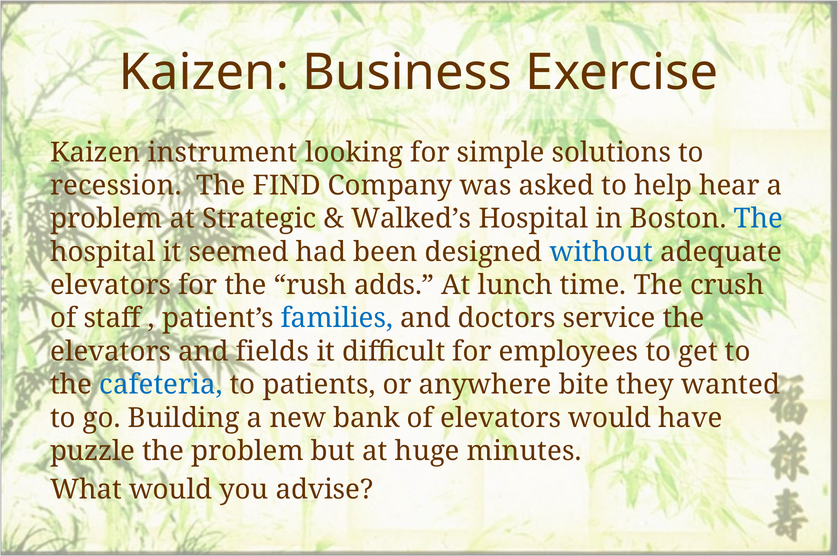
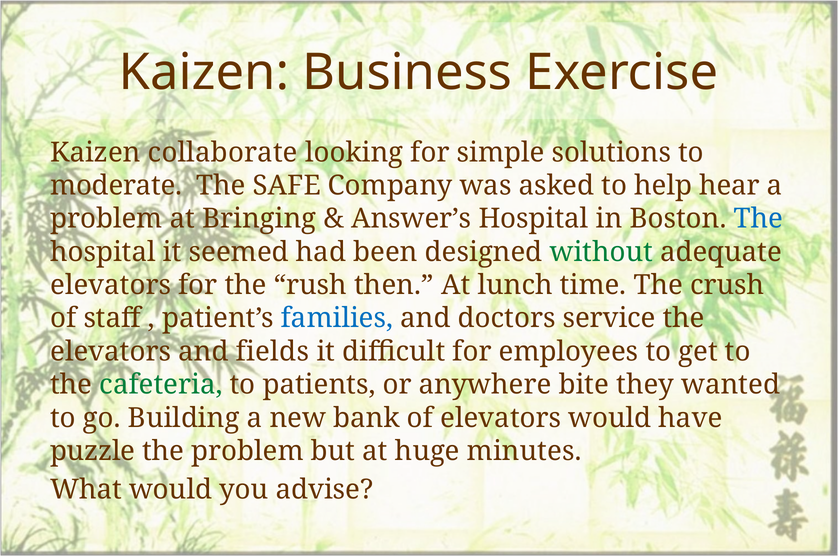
instrument: instrument -> collaborate (223, 152)
recession: recession -> moderate (116, 186)
FIND: FIND -> SAFE (287, 186)
Strategic: Strategic -> Bringing (259, 219)
Walked’s: Walked’s -> Answer’s (411, 219)
without colour: blue -> green (601, 252)
adds: adds -> then (394, 285)
cafeteria colour: blue -> green (161, 385)
